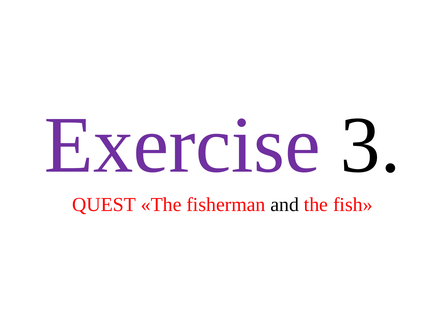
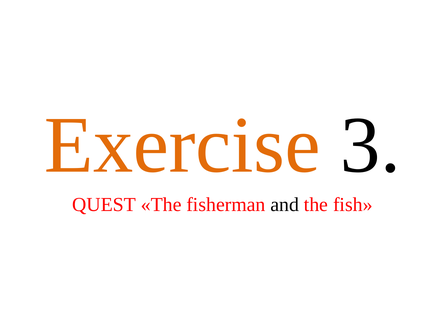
Exercise colour: purple -> orange (182, 145)
